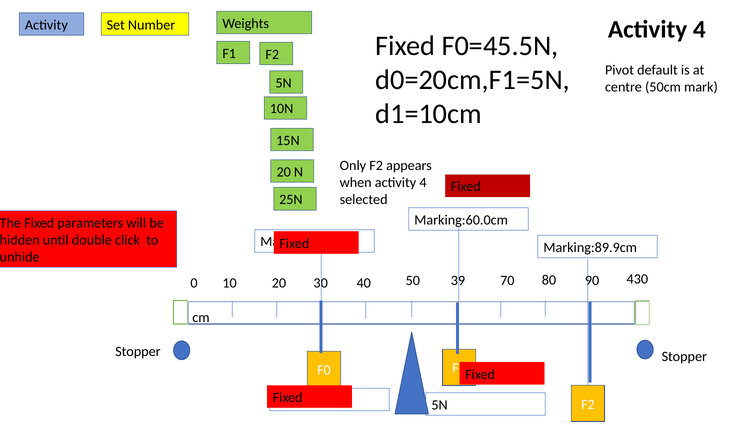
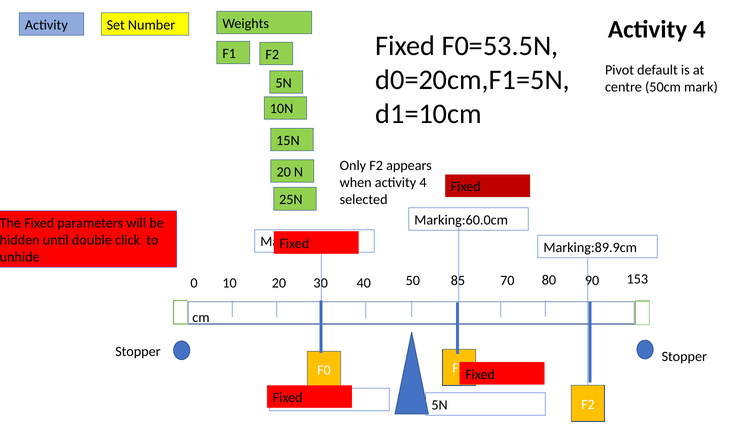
F0=45.5N: F0=45.5N -> F0=53.5N (500, 46)
39: 39 -> 85 (458, 280)
430: 430 -> 153 (637, 279)
